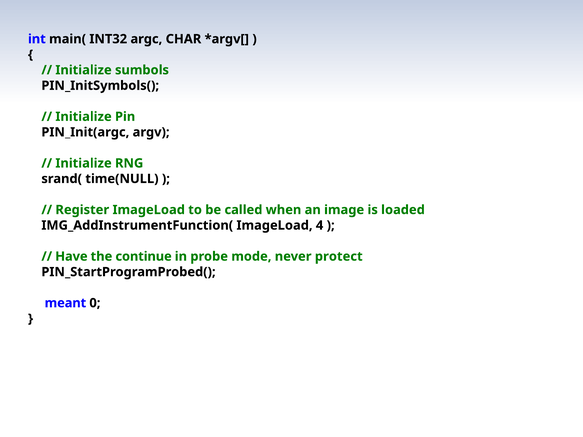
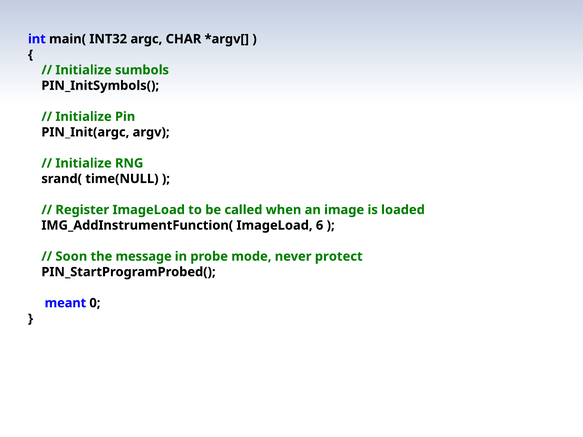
4: 4 -> 6 (320, 225)
Have: Have -> Soon (71, 257)
continue: continue -> message (144, 257)
